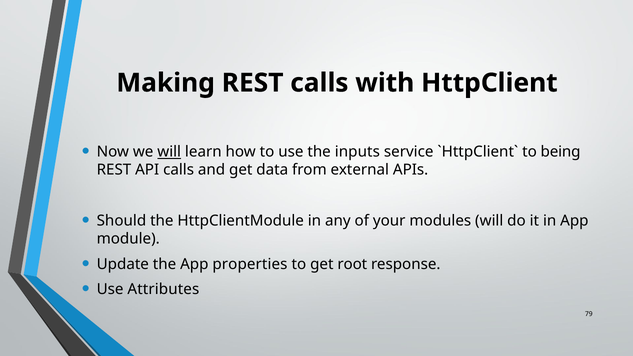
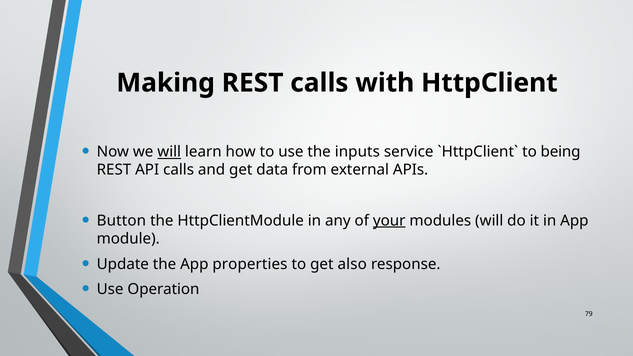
Should: Should -> Button (121, 221)
your underline: none -> present (389, 221)
root: root -> also (352, 264)
Attributes: Attributes -> Operation (163, 289)
